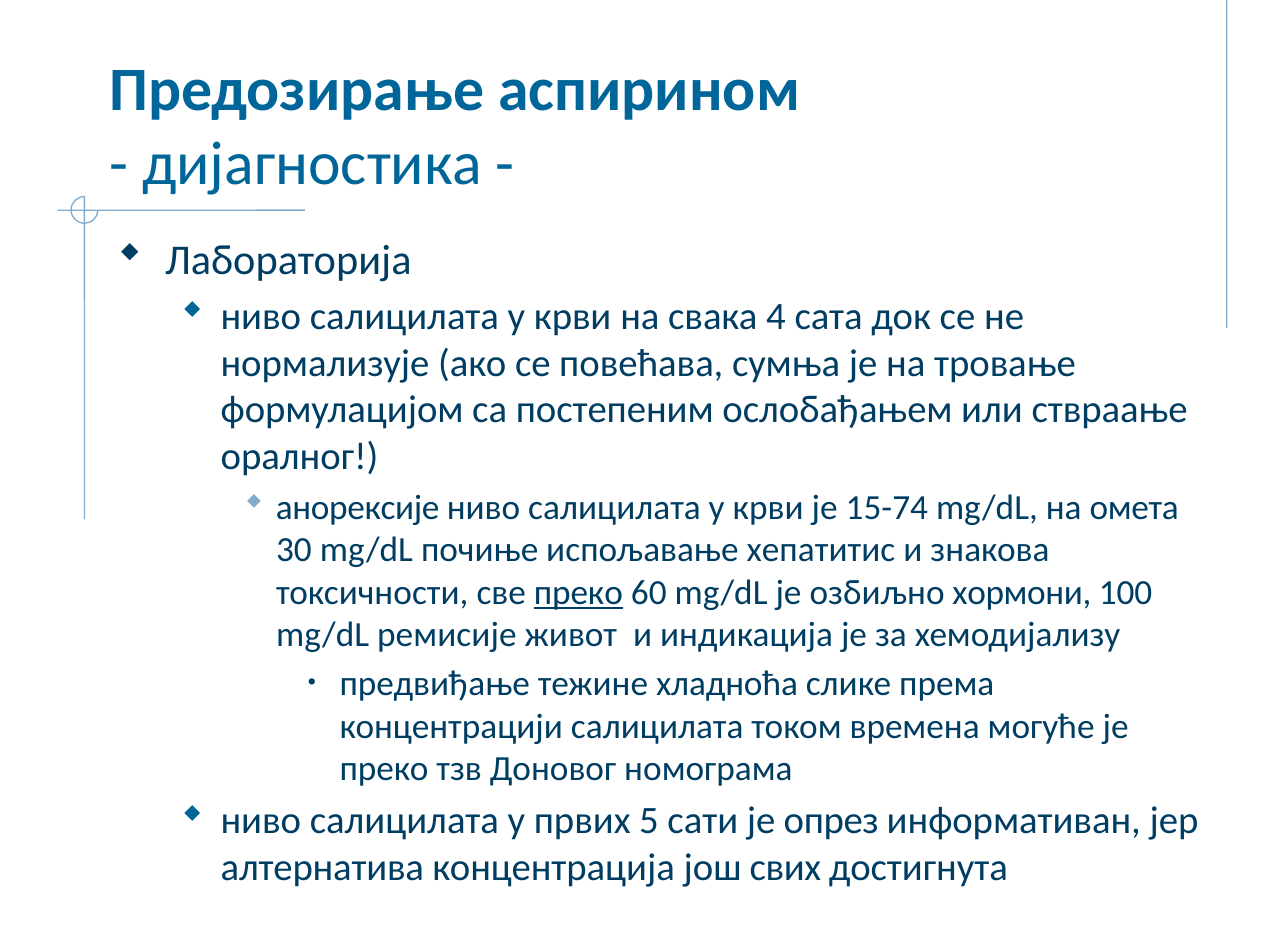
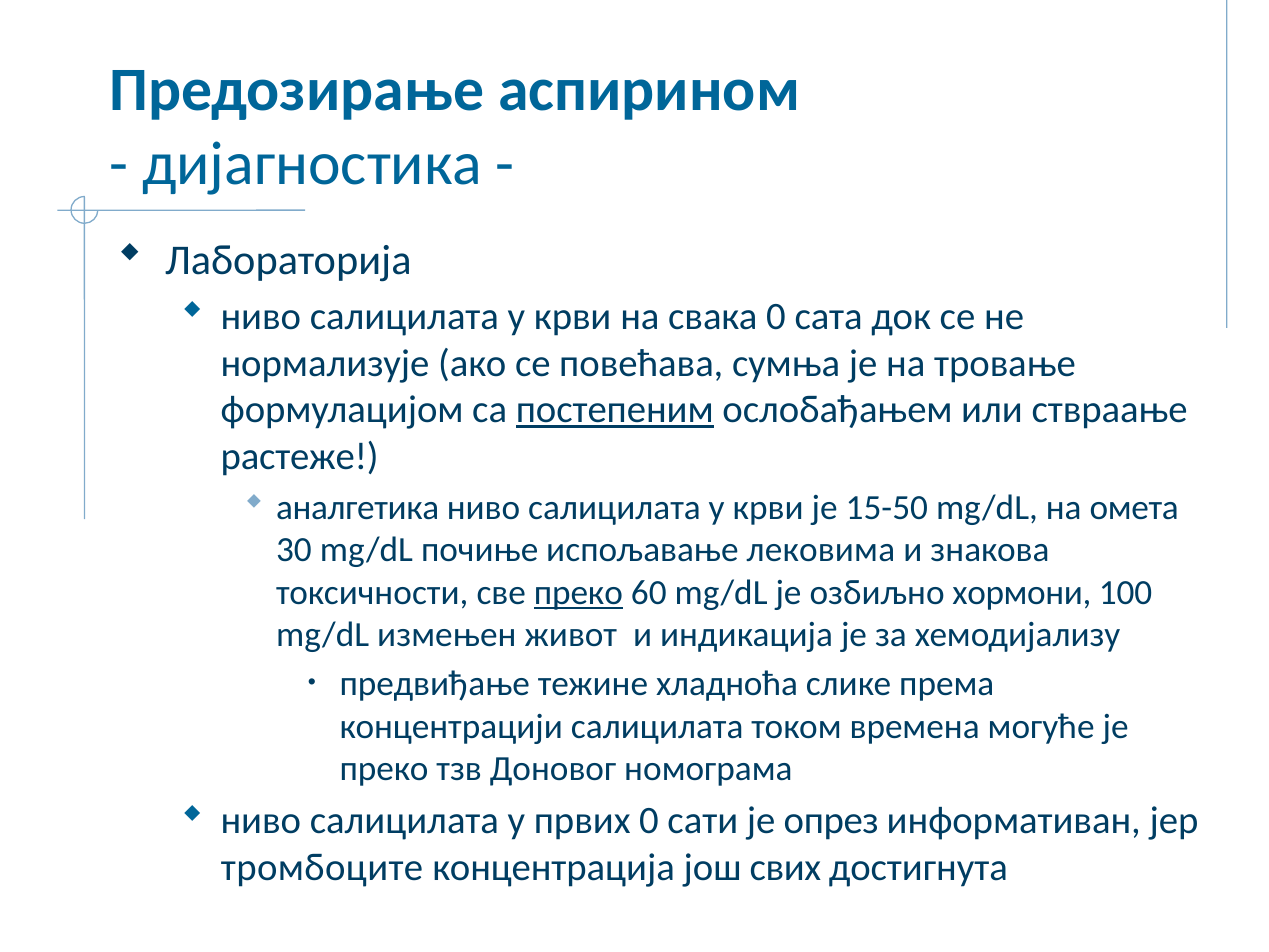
свака 4: 4 -> 0 (776, 317)
постепеним underline: none -> present (615, 410)
оралног: оралног -> растеже (300, 456)
анорексије: анорексије -> аналгетика (358, 508)
15-74: 15-74 -> 15-50 (887, 508)
хепатитис: хепатитис -> лековима (821, 550)
ремисије: ремисије -> измењен (447, 635)
првих 5: 5 -> 0 (649, 821)
алтернатива: алтернатива -> тромбоците (322, 867)
